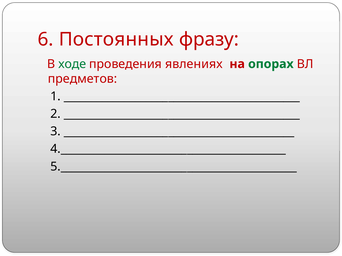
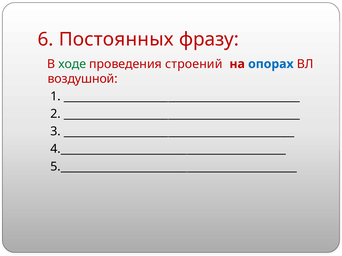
явлениях: явлениях -> строений (194, 64)
опорах colour: green -> blue (271, 64)
предметов: предметов -> воздушной (83, 79)
